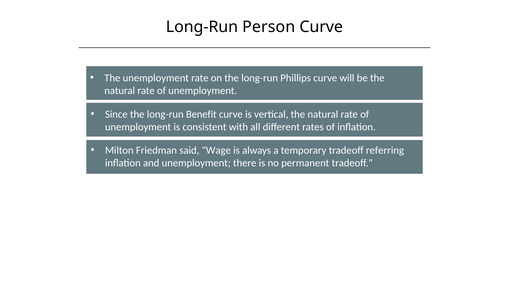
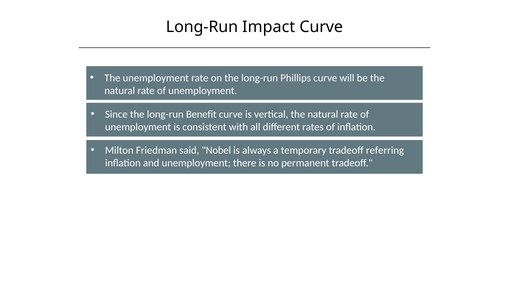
Person: Person -> Impact (269, 27)
Wage: Wage -> Nobel (216, 150)
